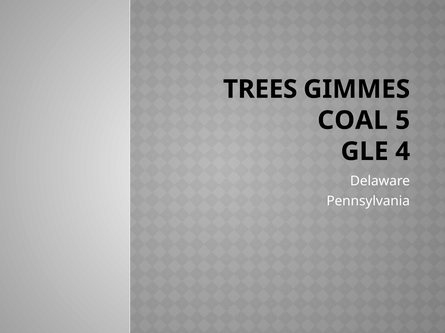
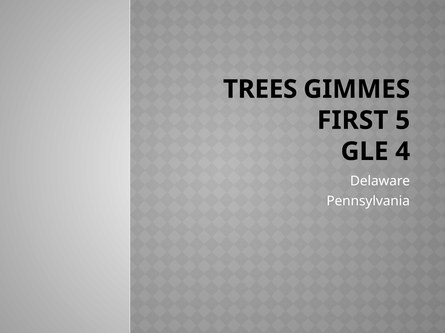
COAL: COAL -> FIRST (353, 121)
